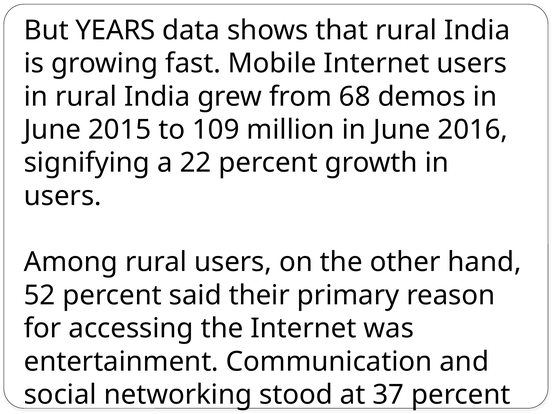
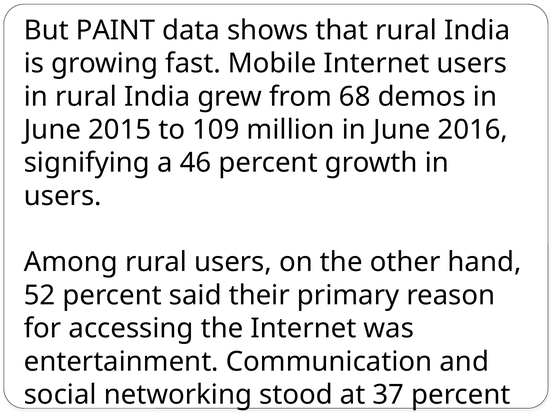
YEARS: YEARS -> PAINT (115, 30)
22: 22 -> 46 (196, 163)
